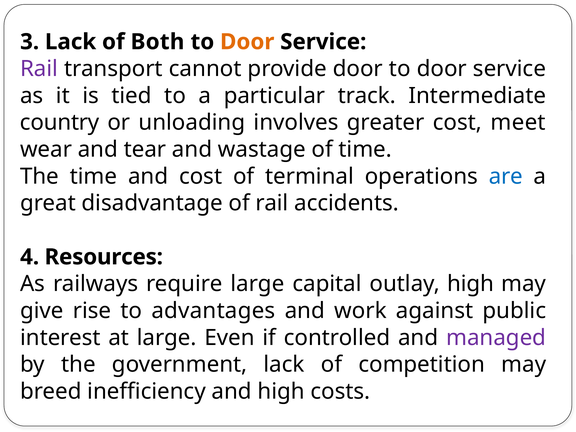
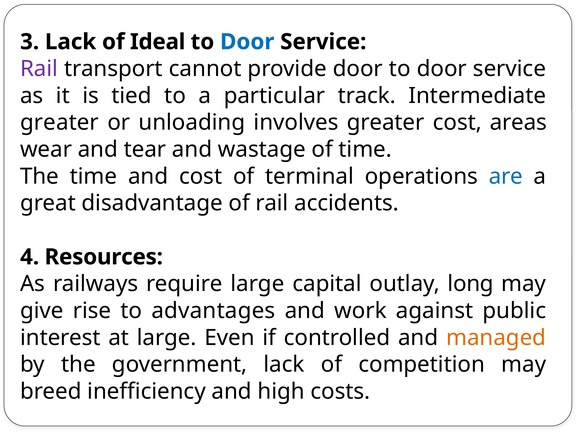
Both: Both -> Ideal (158, 42)
Door colour: orange -> blue (247, 42)
country: country -> greater (59, 123)
meet: meet -> areas (518, 123)
outlay high: high -> long (471, 284)
managed colour: purple -> orange (496, 338)
